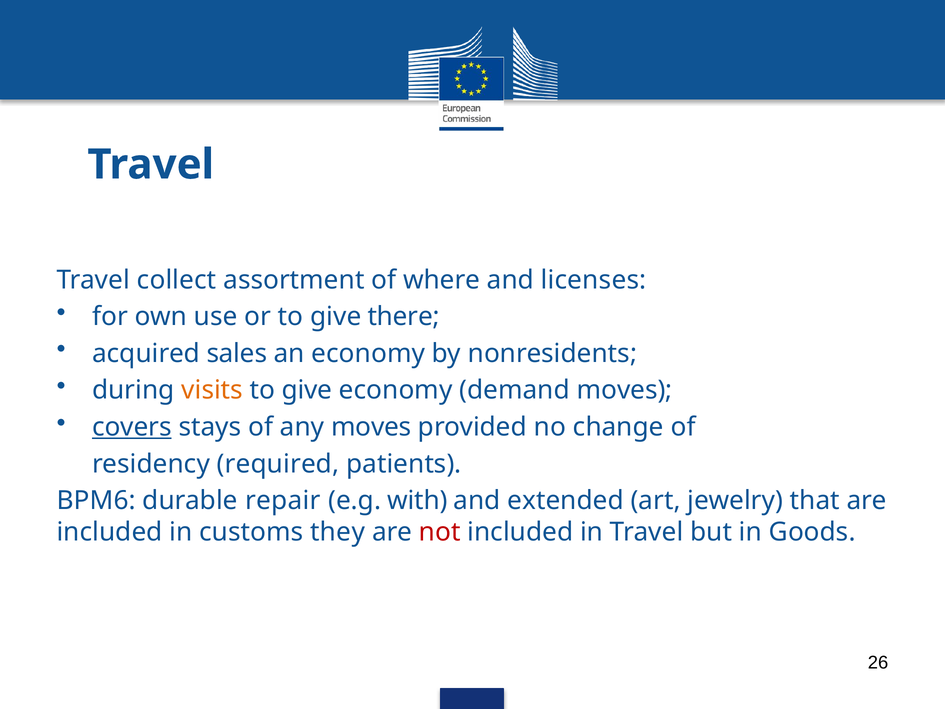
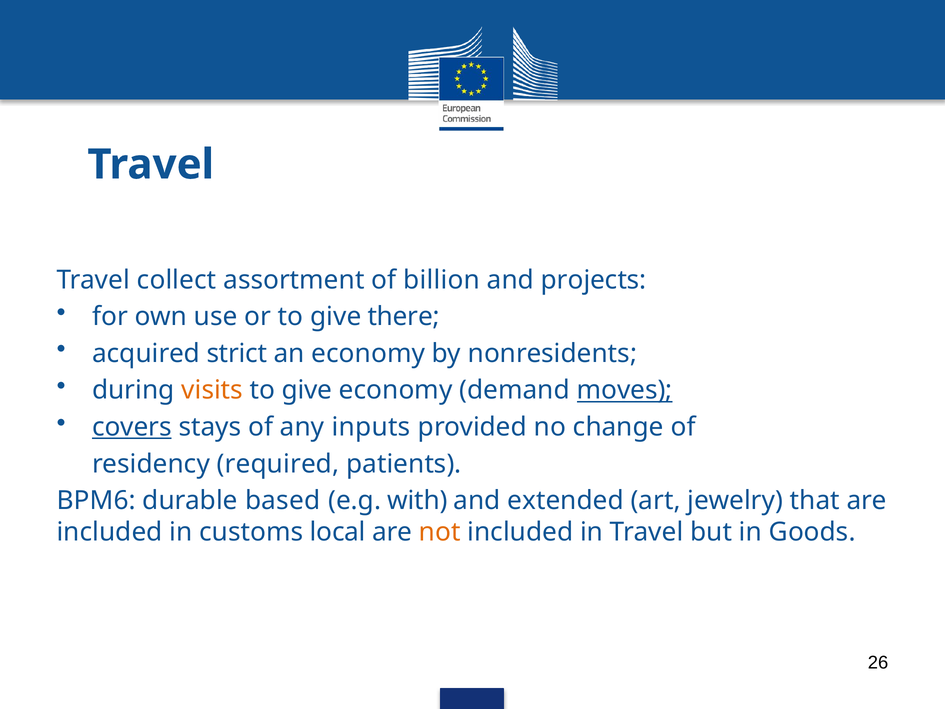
where: where -> billion (442, 280)
licenses: licenses -> projects (594, 280)
sales: sales -> strict (237, 353)
moves underline: none -> present (625, 390)
any moves: moves -> inputs (371, 427)
repair: repair -> based (283, 500)
they: they -> local (338, 532)
not colour: red -> orange (440, 532)
